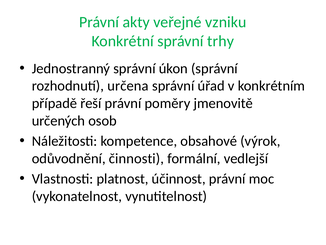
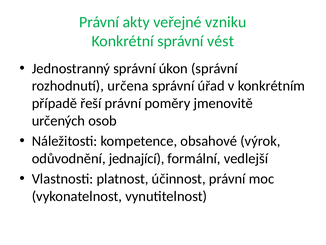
trhy: trhy -> vést (221, 41)
činnosti: činnosti -> jednající (137, 158)
